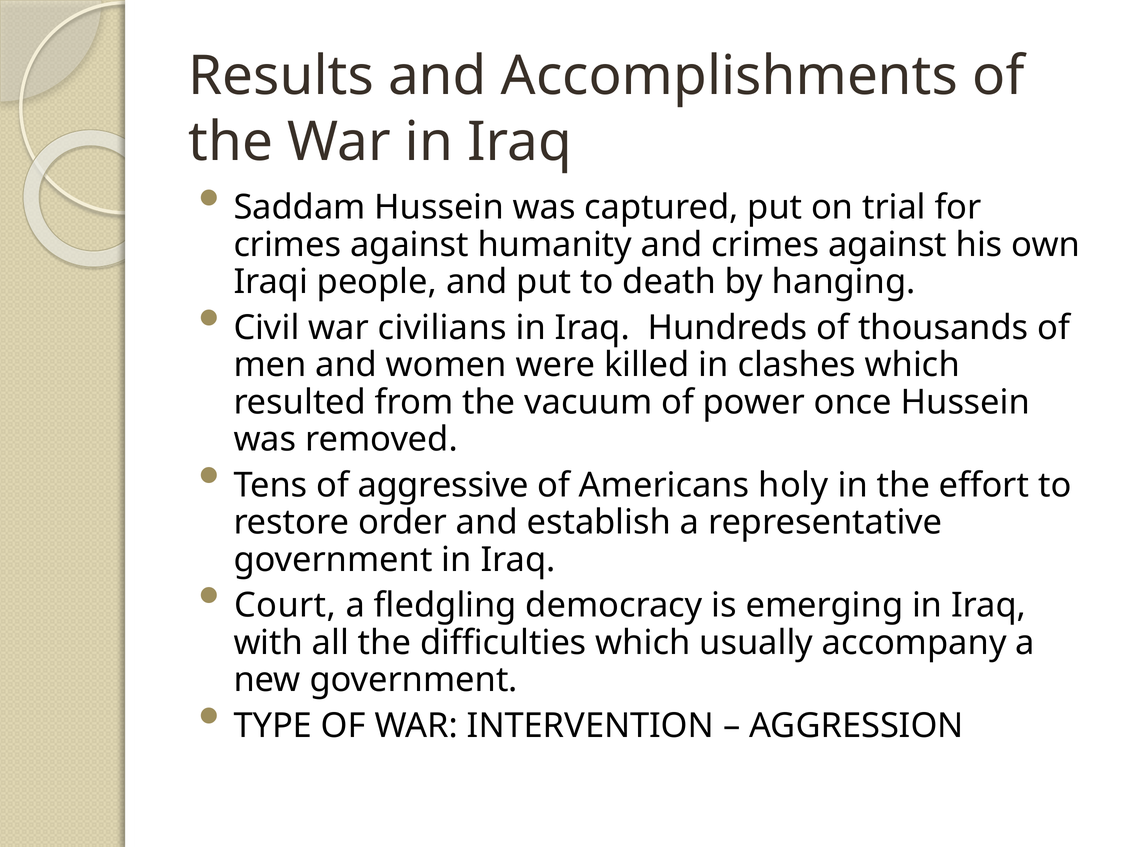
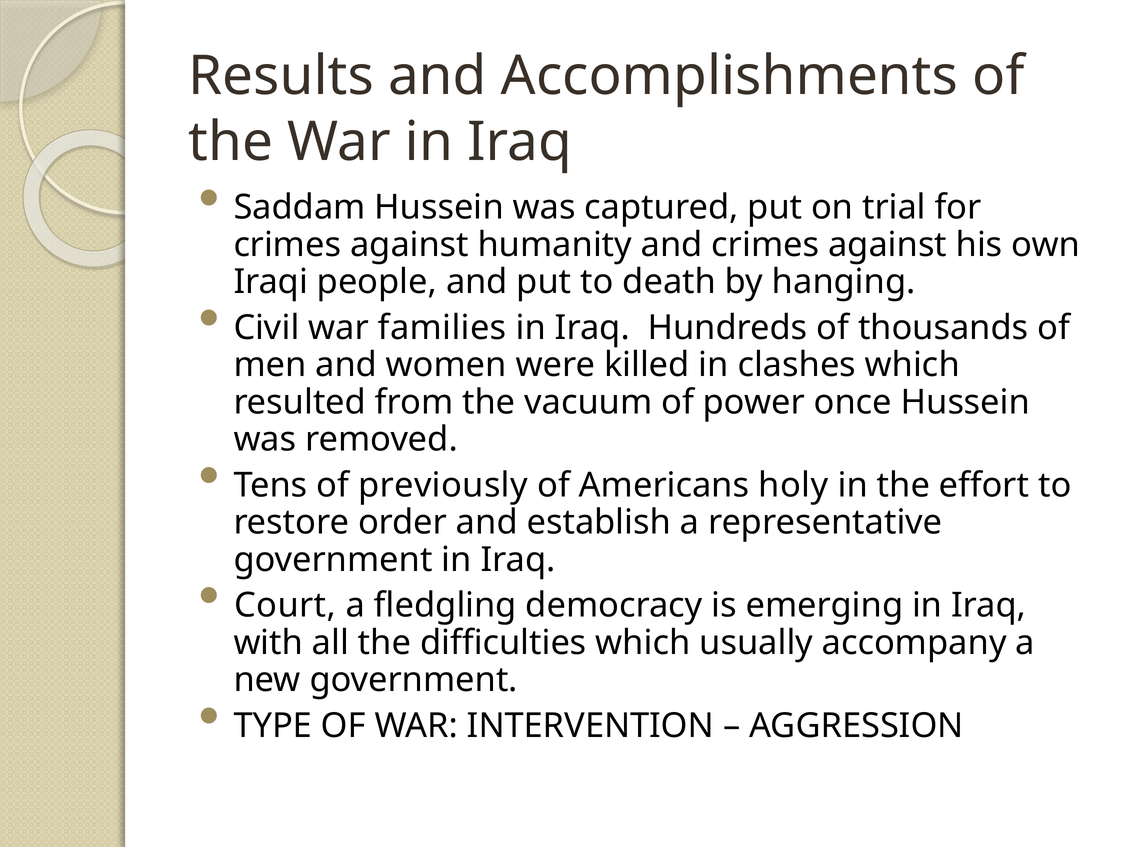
civilians: civilians -> families (442, 328)
aggressive: aggressive -> previously (443, 485)
